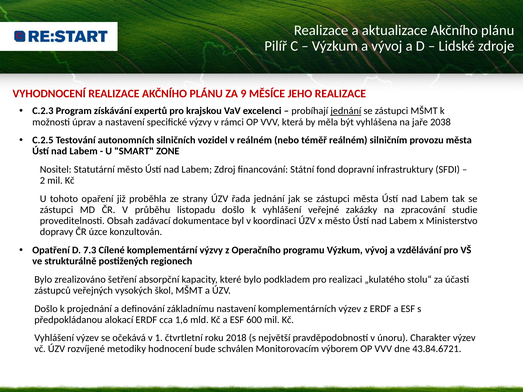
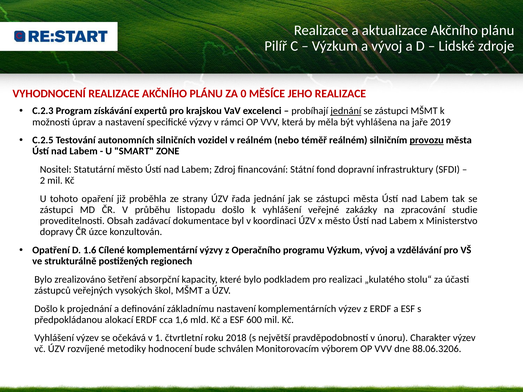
9: 9 -> 0 (244, 94)
2038: 2038 -> 2019 (440, 122)
provozu underline: none -> present (427, 140)
7.3: 7.3 -> 1.6 (90, 250)
43.84.6721: 43.84.6721 -> 88.06.3206 (437, 349)
